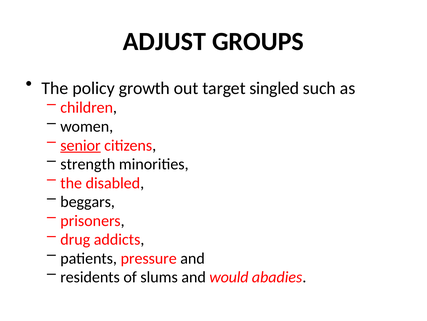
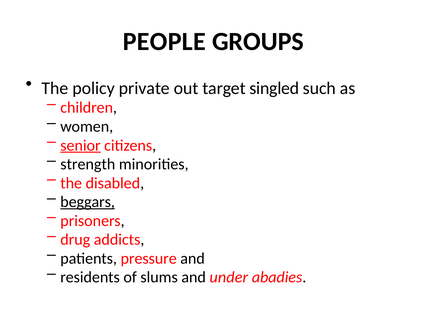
ADJUST: ADJUST -> PEOPLE (164, 41)
growth: growth -> private (144, 88)
beggars underline: none -> present (88, 201)
would: would -> under (229, 277)
